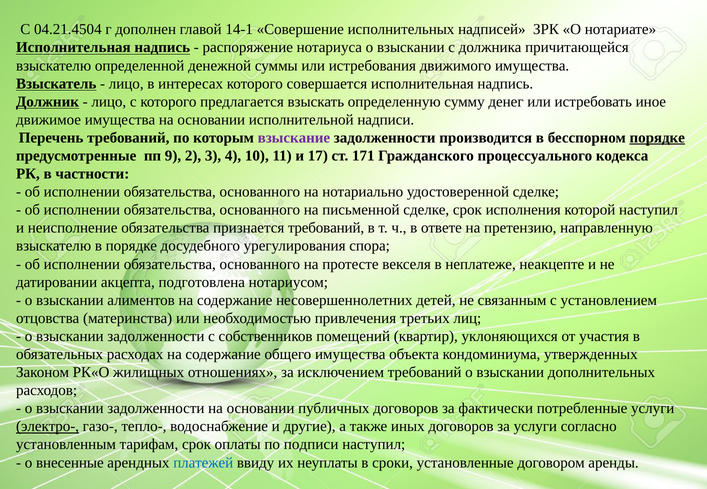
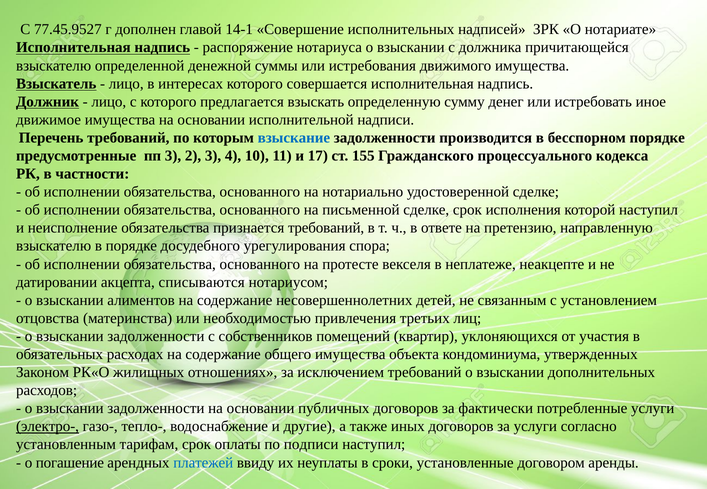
04.21.4504: 04.21.4504 -> 77.45.9527 (68, 29)
взыскание colour: purple -> blue (294, 138)
порядке underline: present -> none (657, 138)
пп 9: 9 -> 3 (173, 156)
171: 171 -> 155 (363, 156)
подготовлена: подготовлена -> списываются (202, 282)
внесенные: внесенные -> погашение (70, 463)
